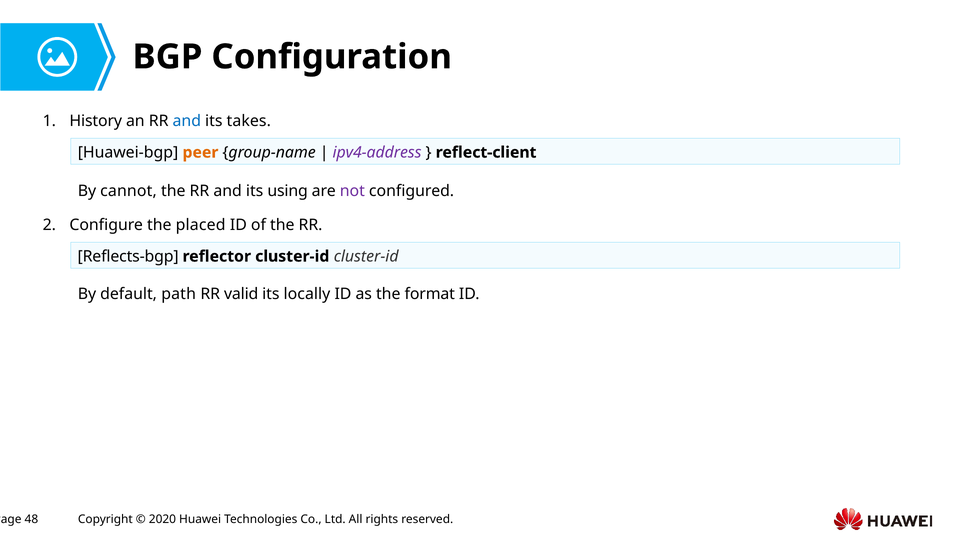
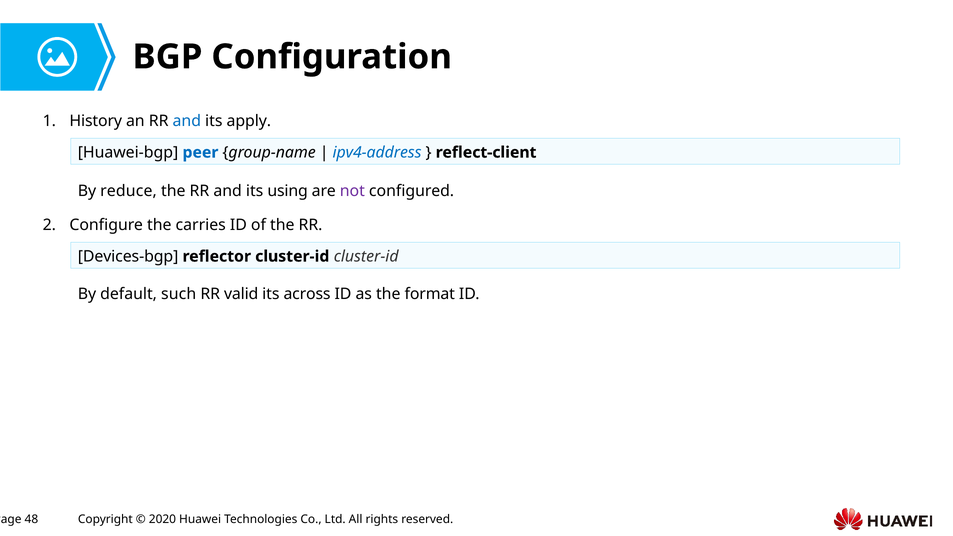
takes: takes -> apply (249, 121)
peer colour: orange -> blue (200, 152)
ipv4-address colour: purple -> blue (377, 152)
cannot: cannot -> reduce (129, 191)
placed: placed -> carries (201, 225)
Reflects-bgp: Reflects-bgp -> Devices-bgp (128, 256)
path: path -> such (179, 294)
locally: locally -> across (307, 294)
